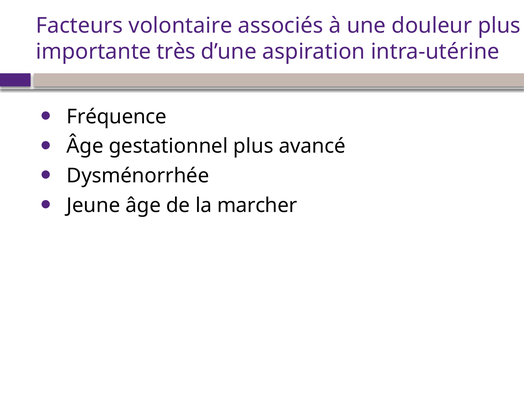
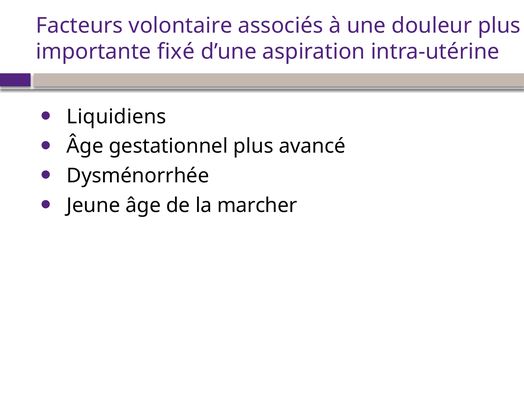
très: très -> fixé (176, 52)
Fréquence: Fréquence -> Liquidiens (117, 117)
